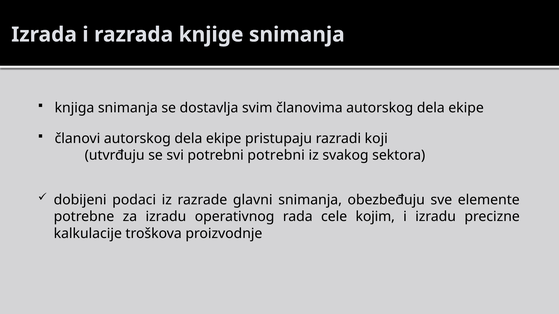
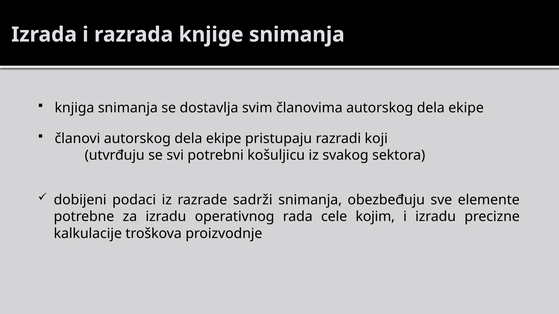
potrebni potrebni: potrebni -> košuljicu (276, 155)
glavni: glavni -> sadrži (253, 200)
